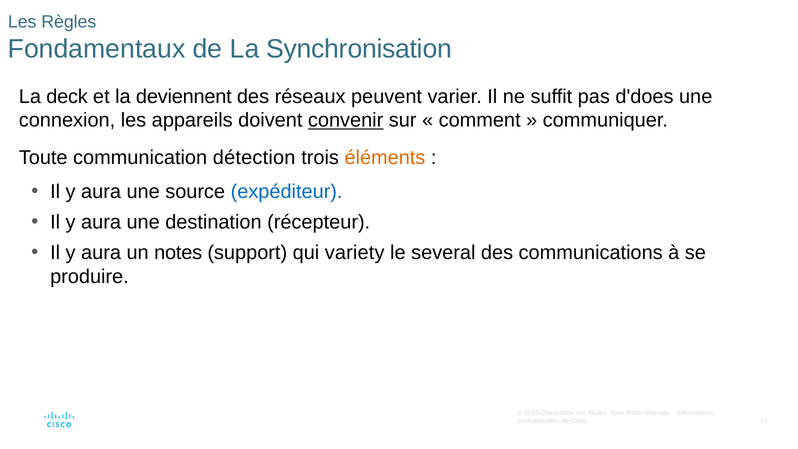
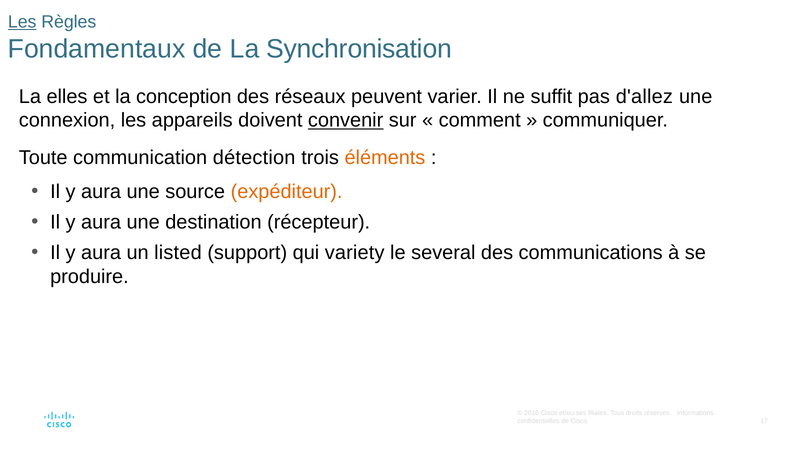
Les underline: none -> present (22, 22)
deck: deck -> elles (67, 96)
deviennent: deviennent -> conception (184, 96)
d'does: d'does -> d'allez (644, 96)
expéditeur colour: blue -> orange (287, 192)
notes: notes -> listed (178, 253)
